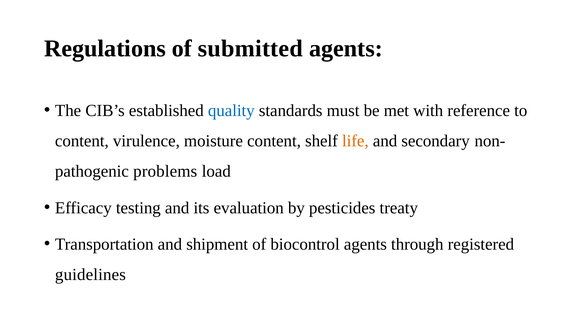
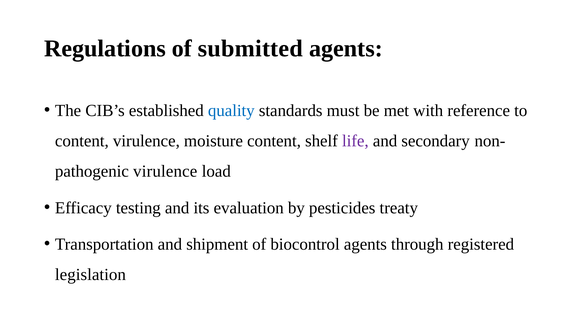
life colour: orange -> purple (355, 141)
problems: problems -> virulence (165, 171)
guidelines: guidelines -> legislation (90, 274)
